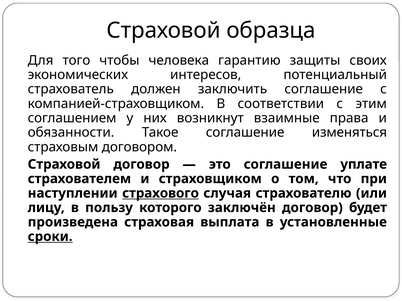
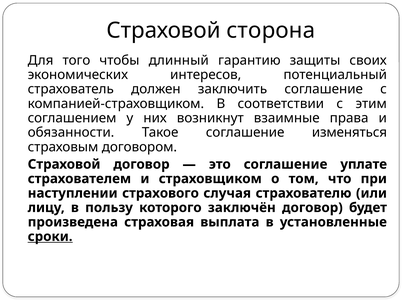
образца: образца -> сторона (271, 30)
человека: человека -> длинный (179, 60)
страхового underline: present -> none (161, 194)
